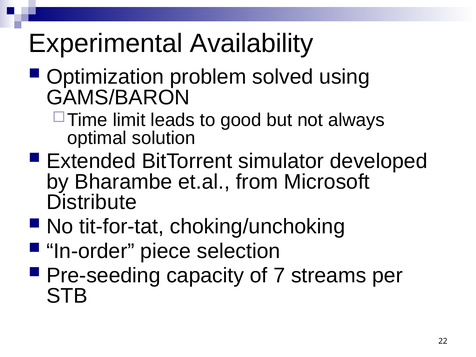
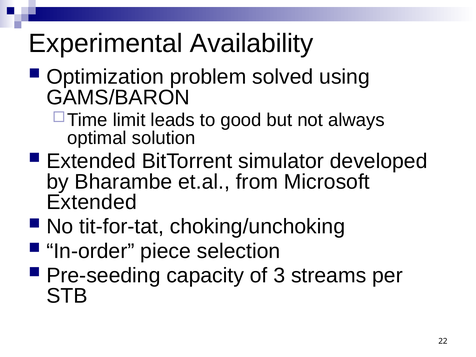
Distribute: Distribute -> Extended (92, 202)
7: 7 -> 3 (279, 275)
